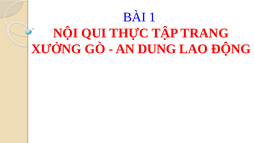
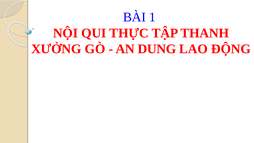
TRANG: TRANG -> THANH (205, 33)
